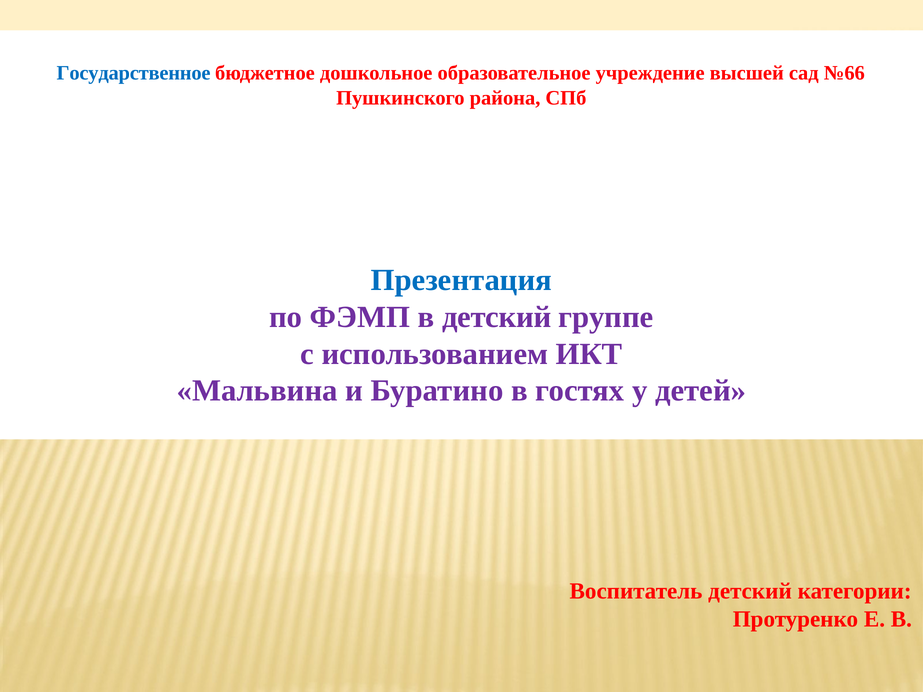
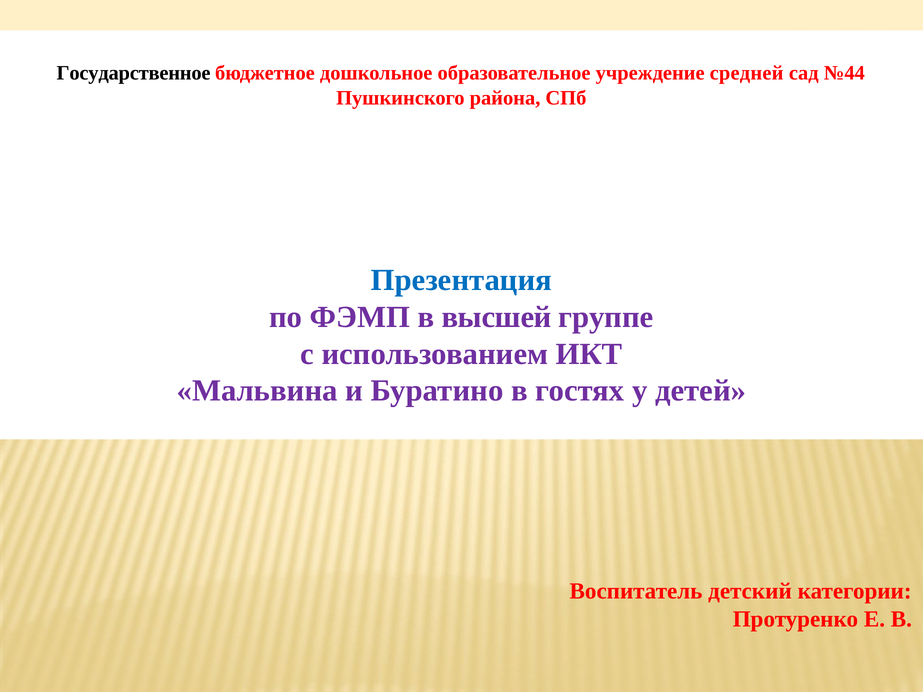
Государственное colour: blue -> black (134, 73)
высшей: высшей -> средней (747, 73)
№66: №66 -> №44 (844, 73)
в детский: детский -> высшей (497, 317)
